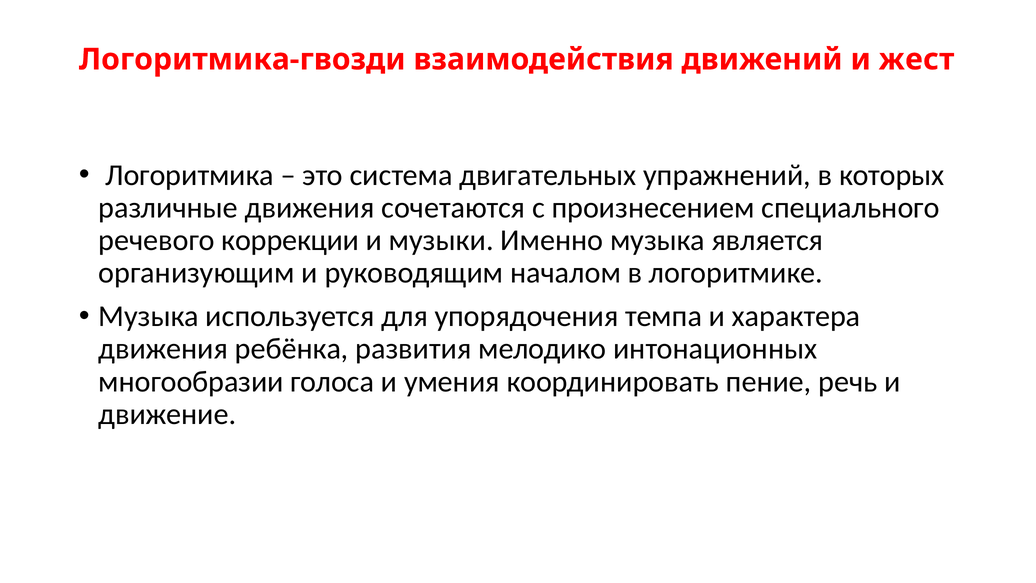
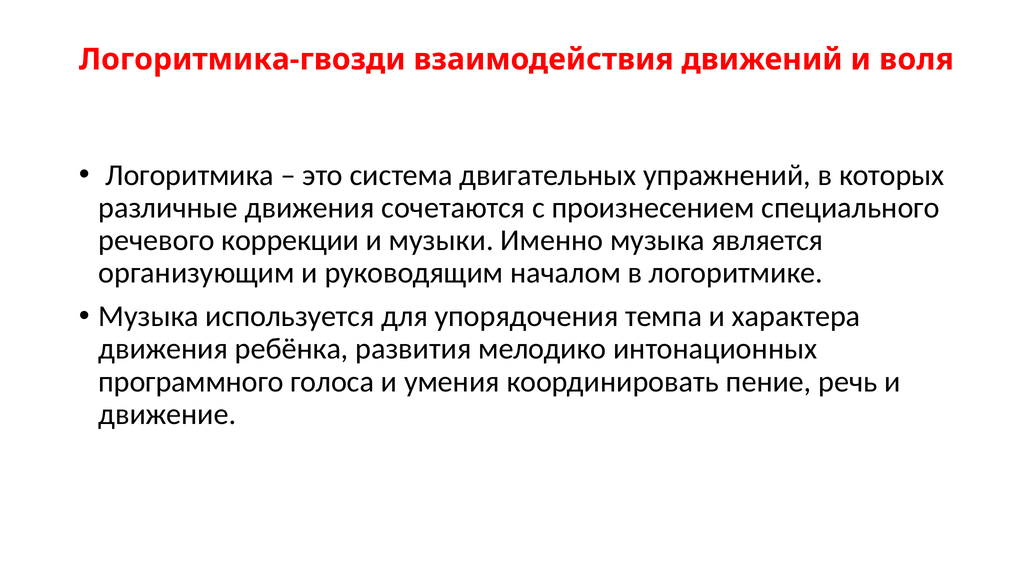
жест: жест -> воля (917, 59)
многообразии: многообразии -> программного (191, 381)
